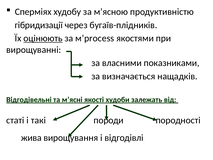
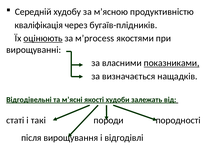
Сперміях: Сперміях -> Середній (33, 12)
гібридизації: гібридизації -> кваліфікація (39, 25)
показниками underline: none -> present (172, 63)
жива: жива -> після (31, 137)
